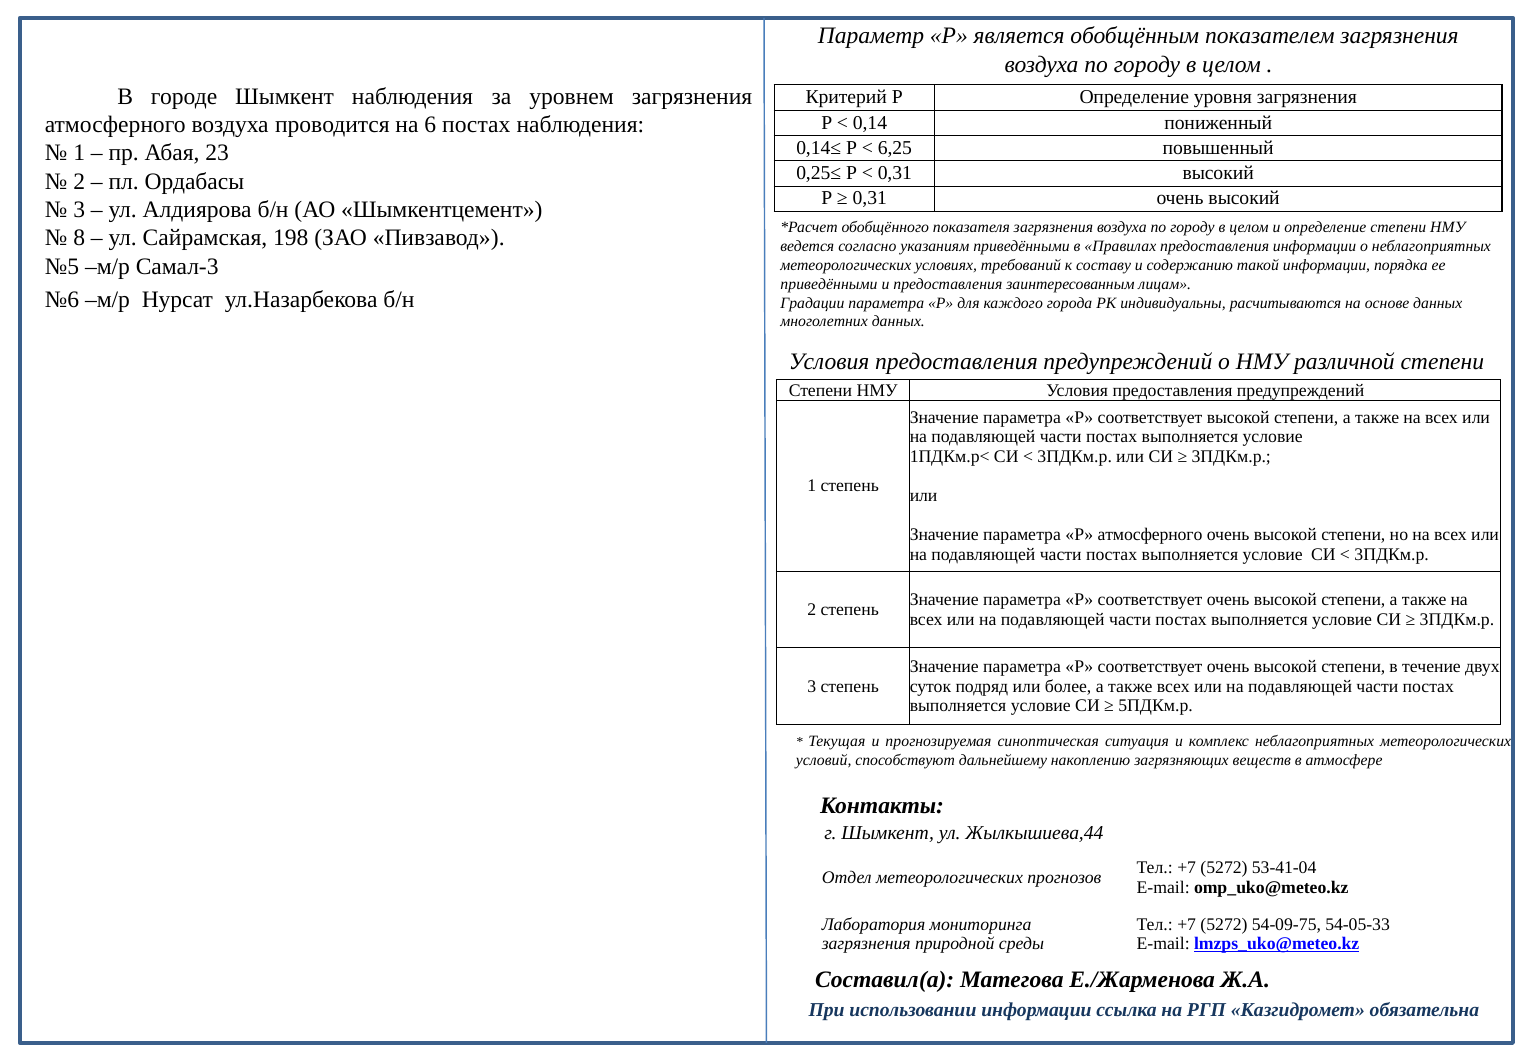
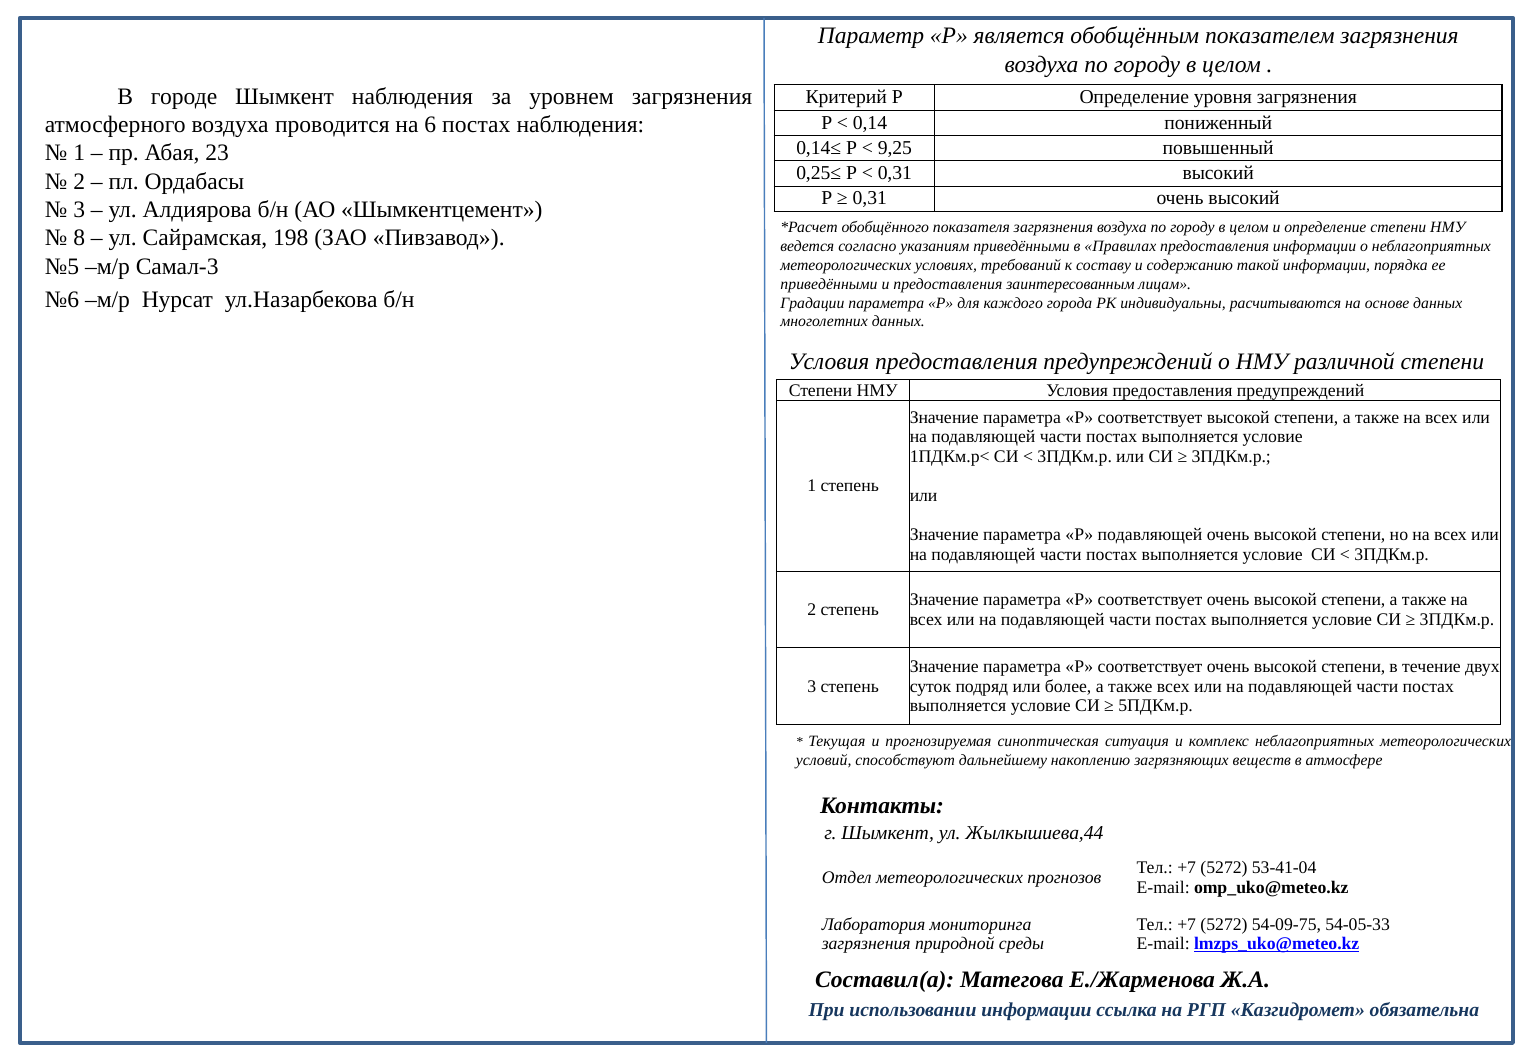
6,25: 6,25 -> 9,25 (895, 148)
Р атмосферного: атмосферного -> подавляющей (1150, 535)
